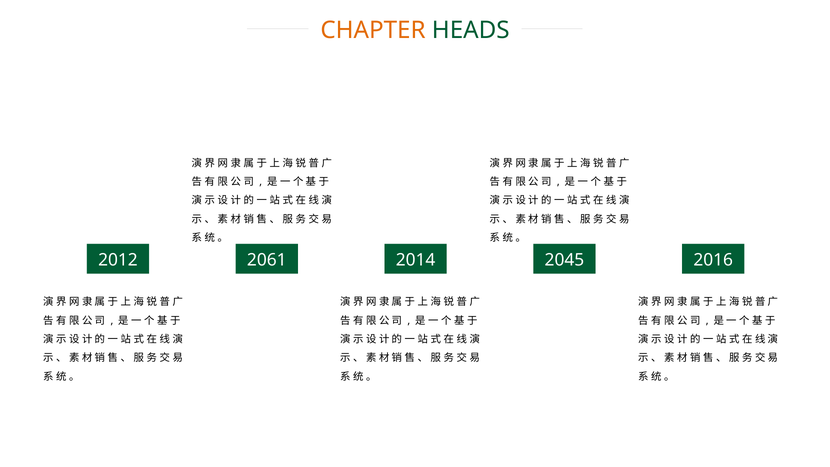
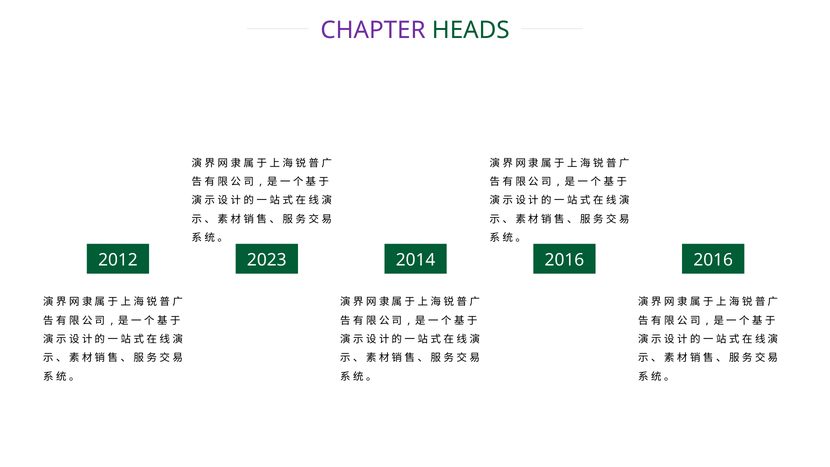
CHAPTER colour: orange -> purple (373, 30)
2061: 2061 -> 2023 (267, 260)
2014 2045: 2045 -> 2016 (564, 260)
